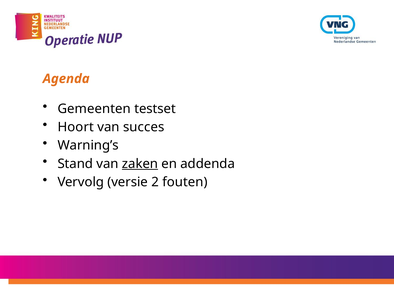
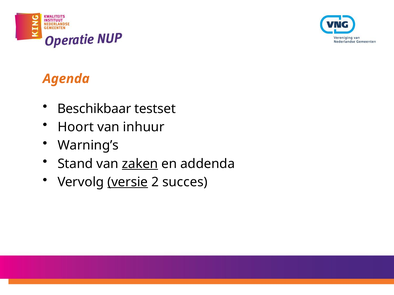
Gemeenten: Gemeenten -> Beschikbaar (94, 109)
succes: succes -> inhuur (144, 127)
versie underline: none -> present (128, 182)
fouten: fouten -> succes (185, 182)
